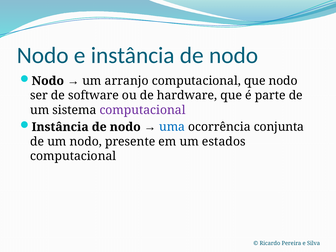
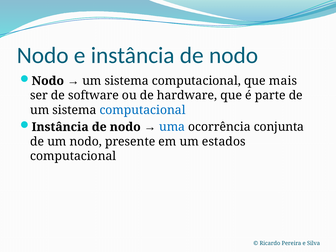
arranjo: arranjo -> sistema (127, 81)
que nodo: nodo -> mais (283, 81)
computacional colour: purple -> blue (143, 110)
